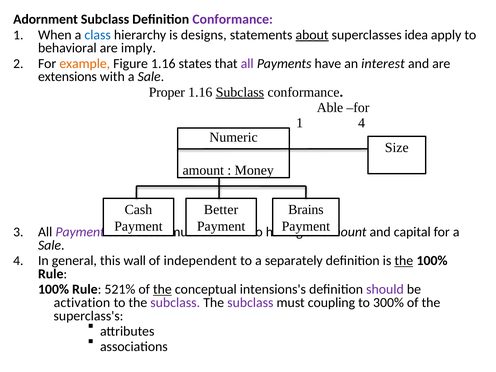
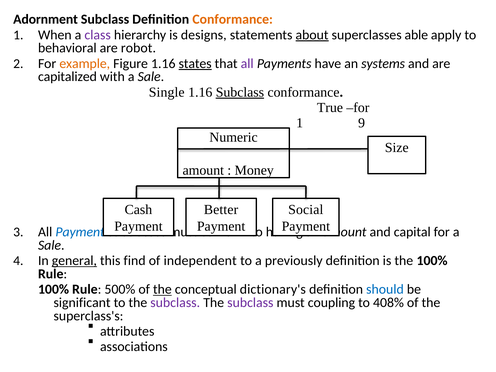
Conformance colour: purple -> orange (233, 19)
class colour: blue -> purple (98, 35)
idea: idea -> able (416, 35)
imply: imply -> robot (138, 48)
states underline: none -> present (195, 64)
interest: interest -> systems (383, 64)
extensions: extensions -> capitalized (67, 77)
Proper: Proper -> Single (167, 92)
Able: Able -> True (330, 108)
1 4: 4 -> 9 (362, 123)
Brains: Brains -> Social (306, 210)
Payment colour: purple -> blue (80, 232)
general underline: none -> present (74, 261)
wall: wall -> find (135, 261)
separately: separately -> previously (294, 261)
the underline: present -> none (404, 261)
521%: 521% -> 500% (120, 289)
intensions's: intensions's -> dictionary's (273, 289)
should colour: purple -> blue (385, 289)
activation: activation -> significant (82, 303)
300%: 300% -> 408% (388, 303)
